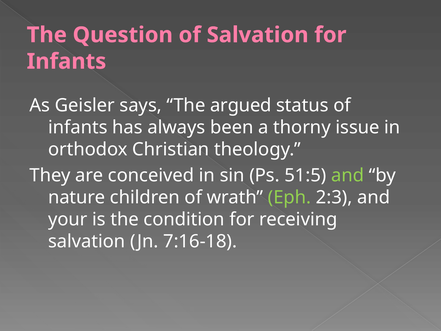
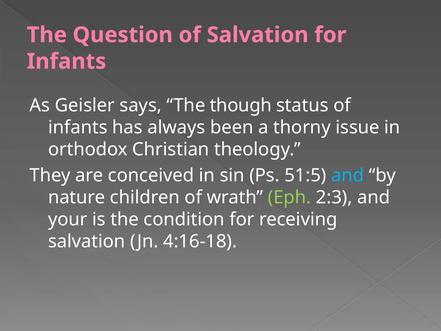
argued: argued -> though (241, 105)
and colour: light green -> light blue (348, 175)
7:16-18: 7:16-18 -> 4:16-18 (200, 241)
